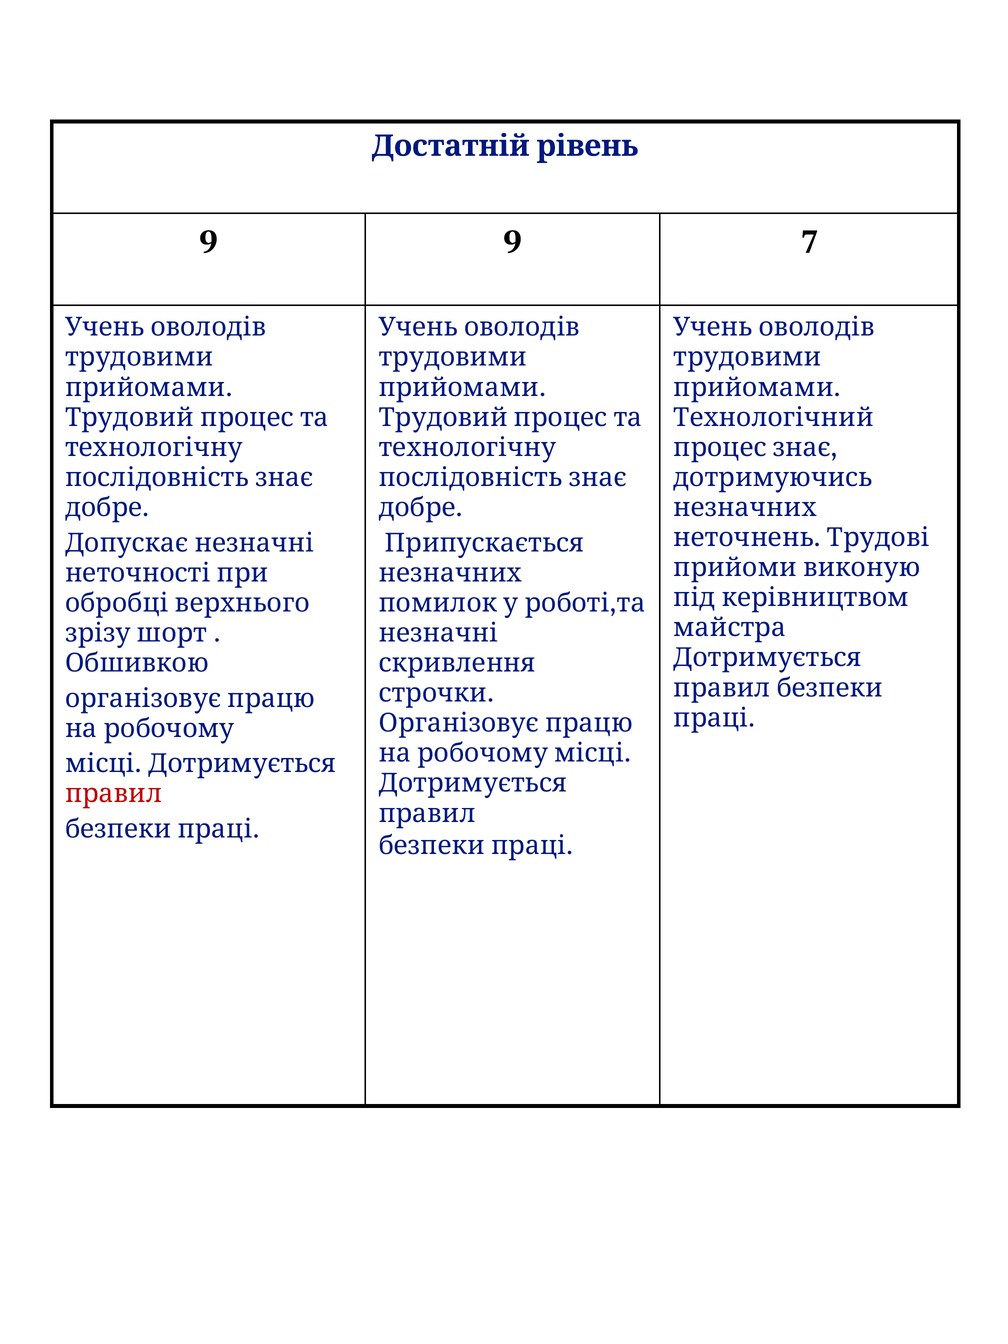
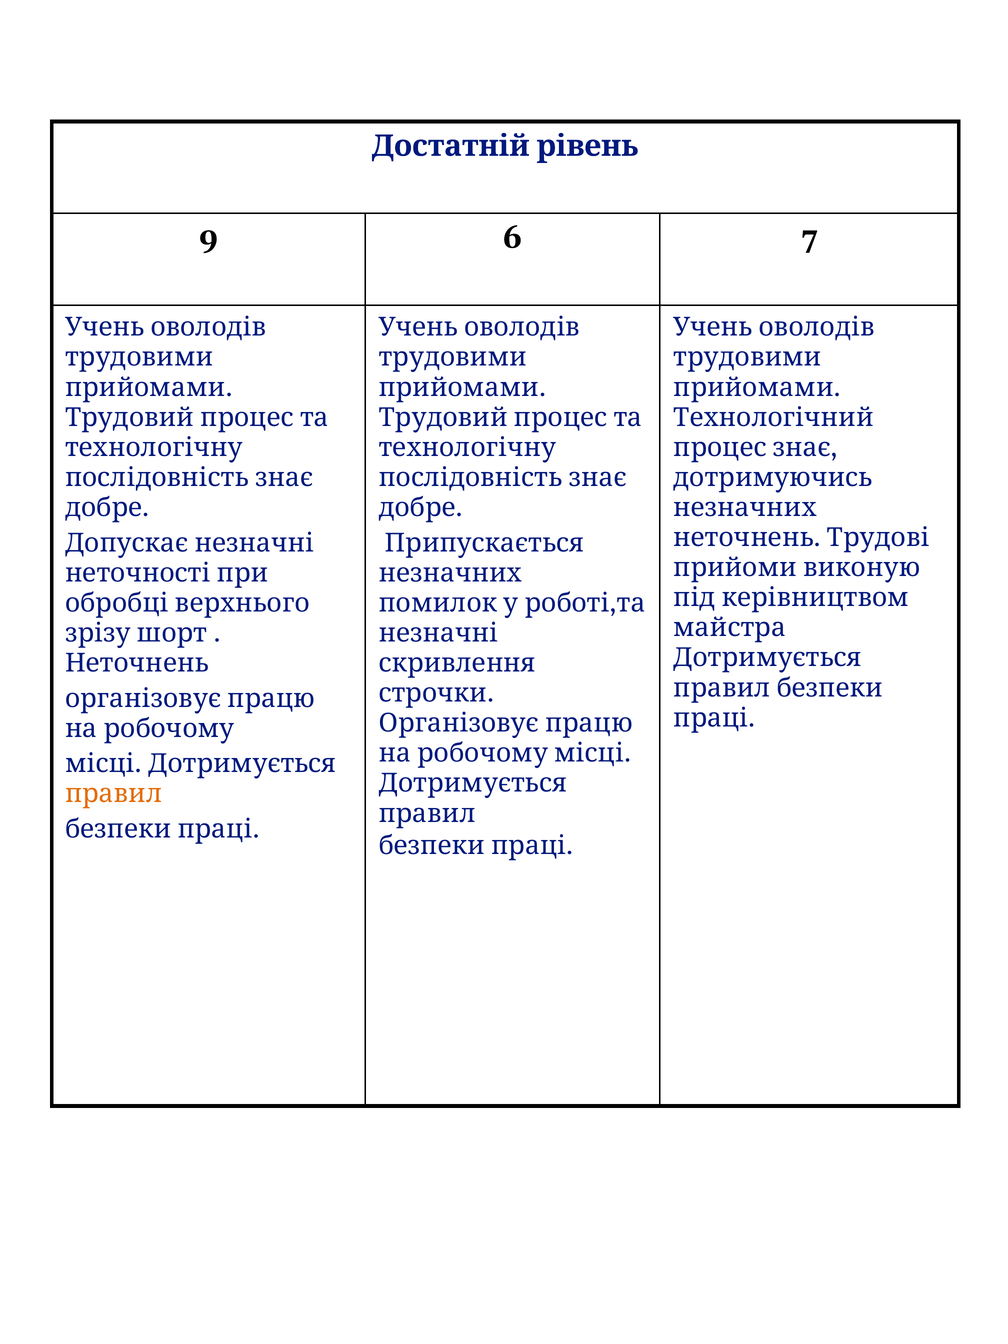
9 9: 9 -> 6 (512, 238)
Обшивкою: Обшивкою -> Неточнень (137, 663)
правил colour: red -> orange (114, 794)
